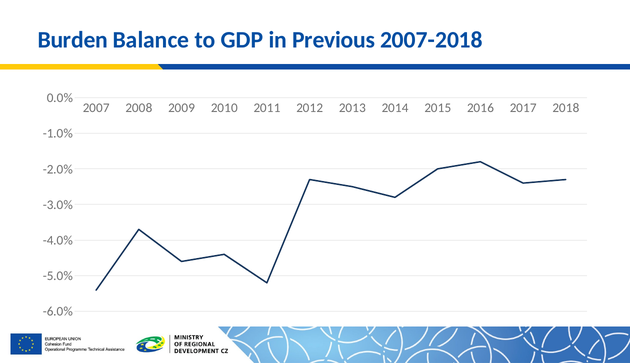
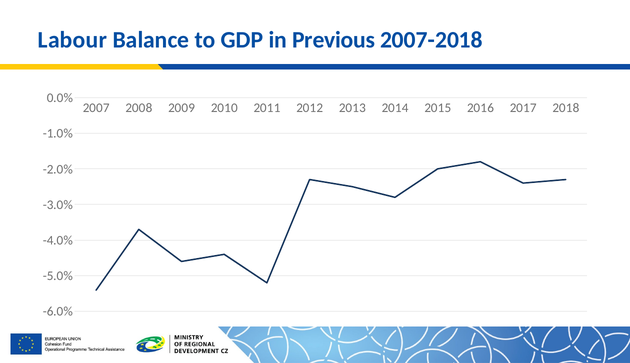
Burden: Burden -> Labour (72, 40)
